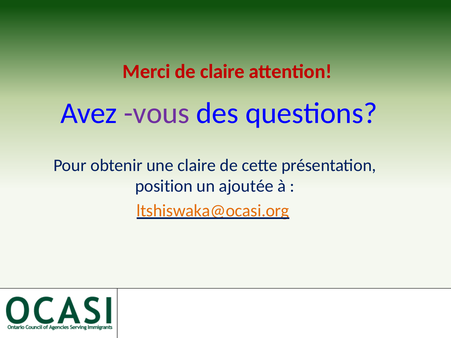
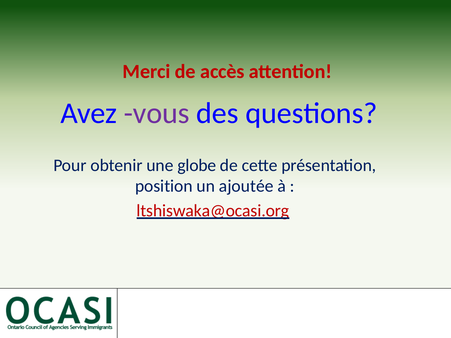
de claire: claire -> accès (222, 72)
une claire: claire -> globe (197, 165)
ltshiswaka@ocasi.org colour: orange -> red (213, 211)
